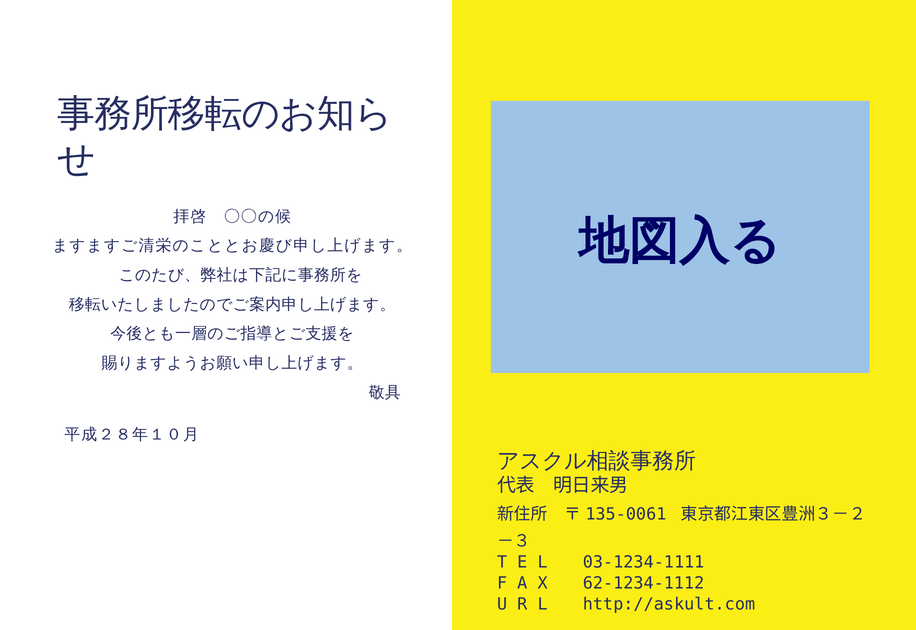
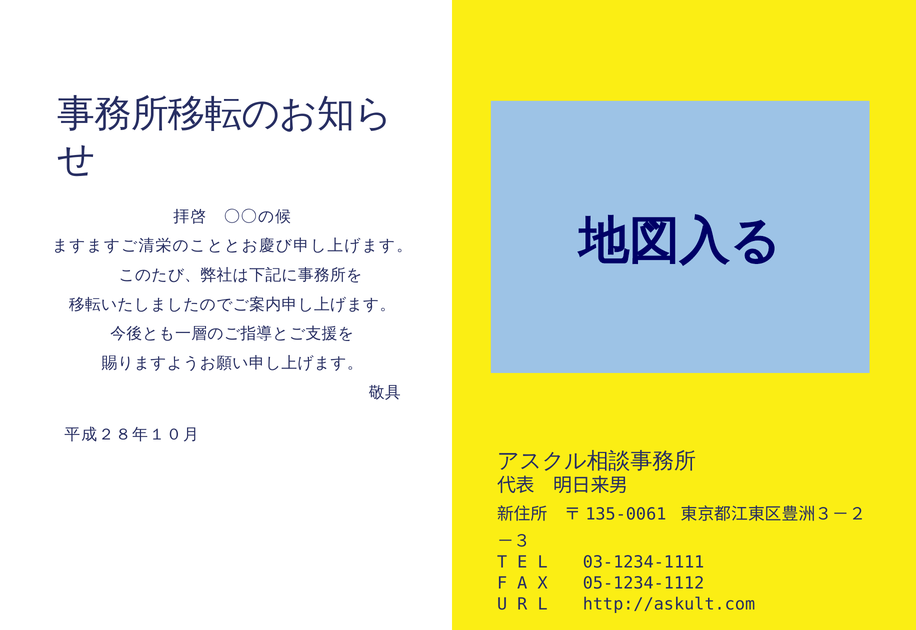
62-1234-1112: 62-1234-1112 -> 05-1234-1112 (644, 584)
